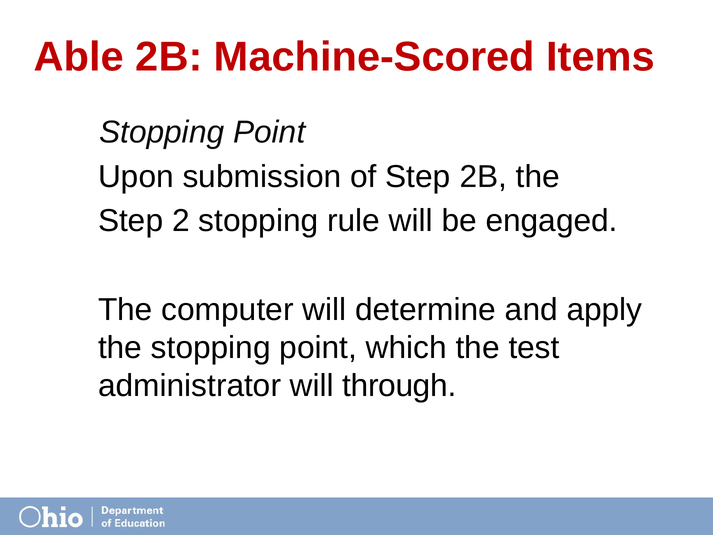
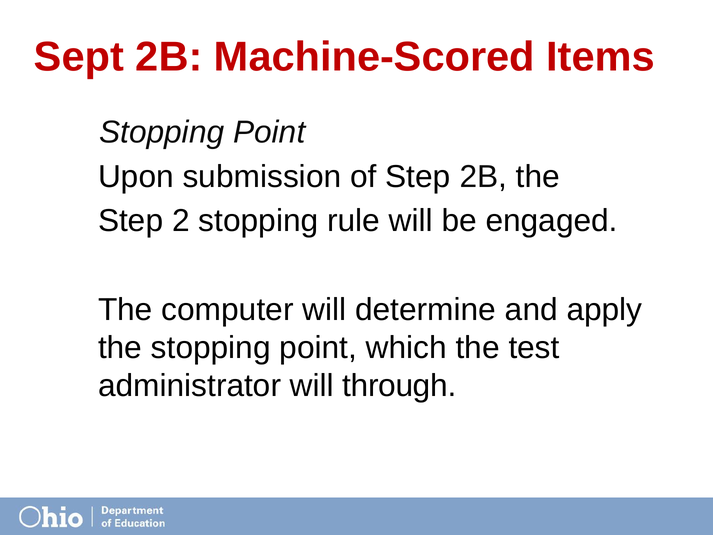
Able: Able -> Sept (79, 57)
